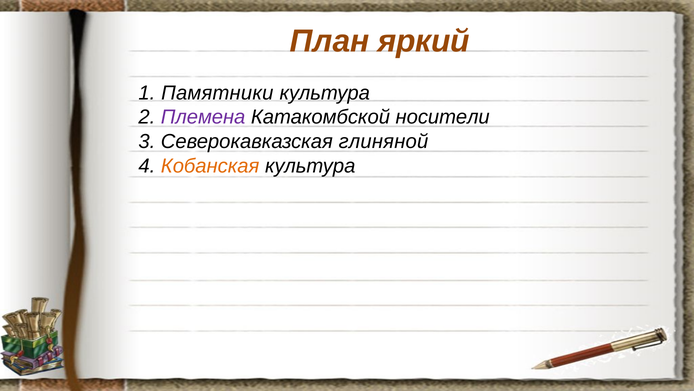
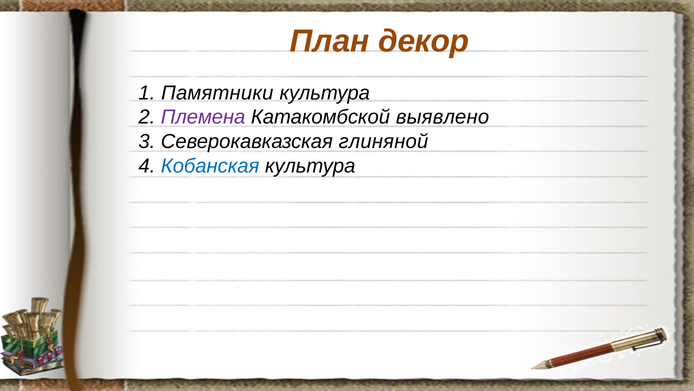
яркий: яркий -> декор (424, 41)
носители: носители -> выявлено (443, 117)
Кобанская colour: orange -> blue (210, 166)
